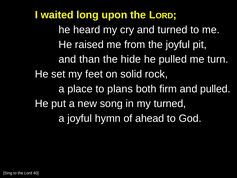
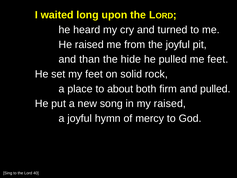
me turn: turn -> feet (218, 59)
plans: plans -> about (120, 89)
my turned: turned -> raised (170, 104)
ahead: ahead -> mercy (150, 118)
